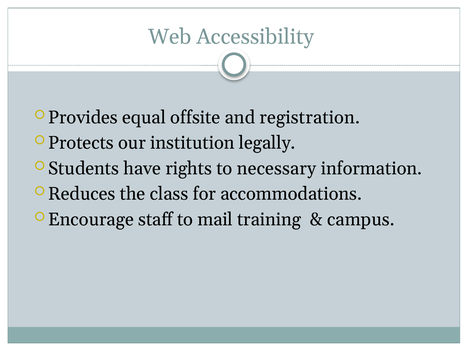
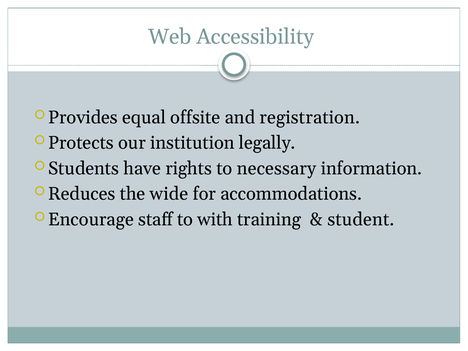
class: class -> wide (169, 194)
mail: mail -> with (215, 219)
campus: campus -> student (361, 219)
